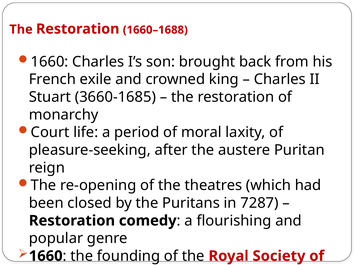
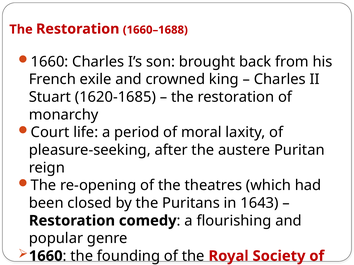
3660-1685: 3660-1685 -> 1620-1685 (115, 97)
7287: 7287 -> 1643 (259, 203)
